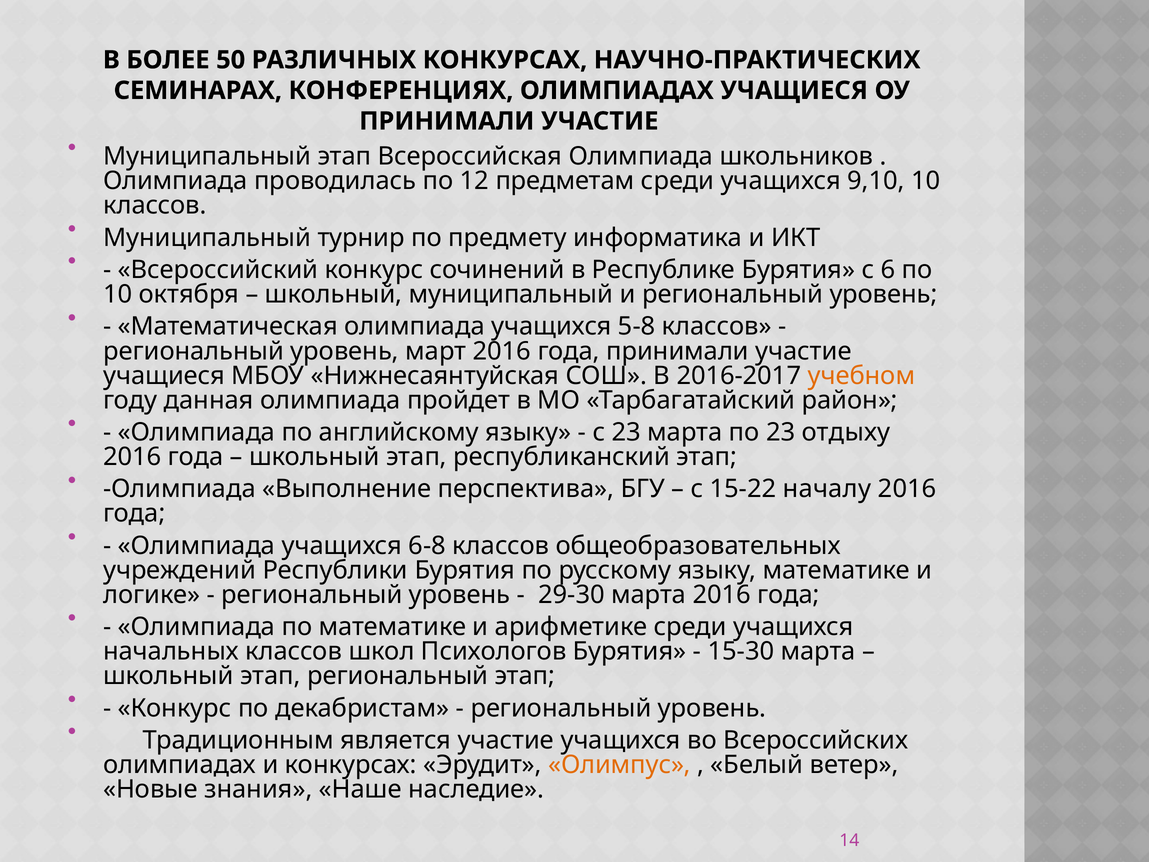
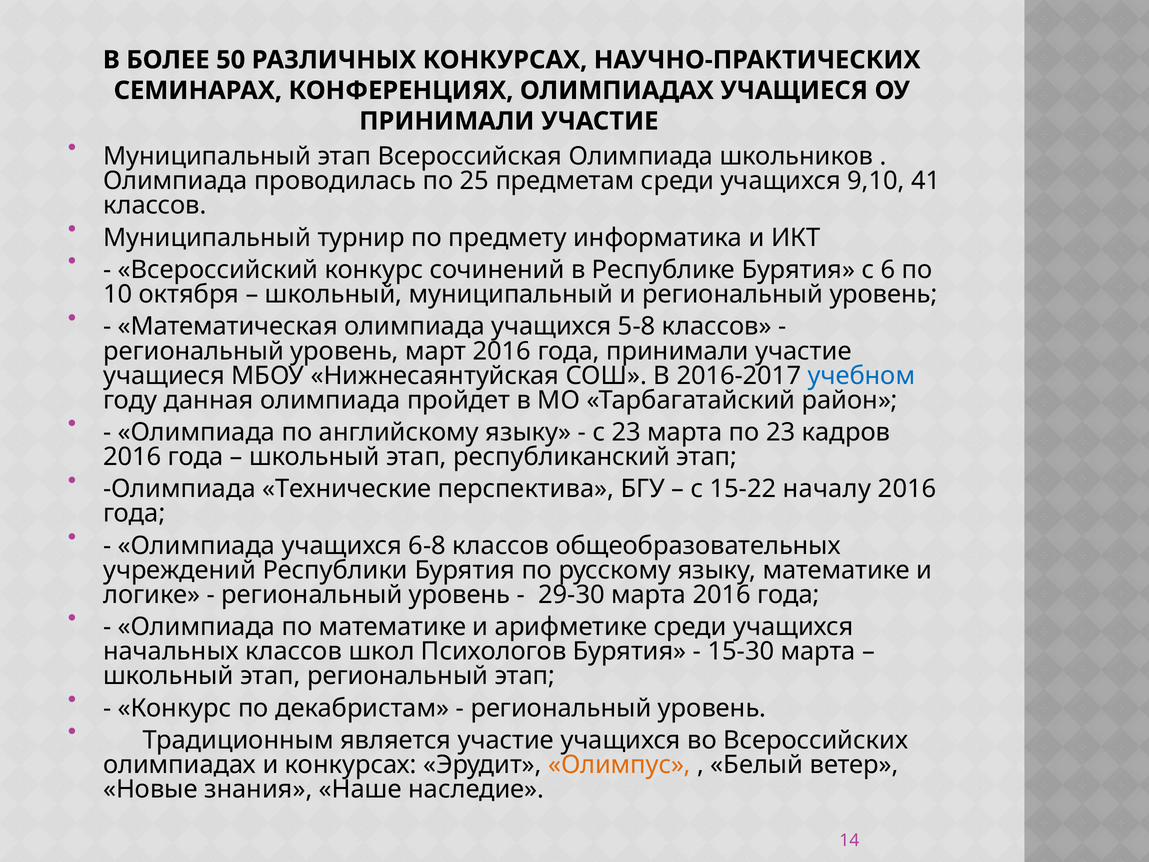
12: 12 -> 25 (474, 181)
9,10 10: 10 -> 41 (926, 181)
учебном colour: orange -> blue (861, 376)
отдыху: отдыху -> кадров (846, 432)
Выполнение: Выполнение -> Технические (347, 489)
